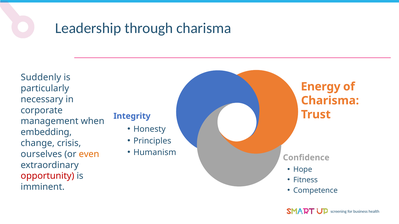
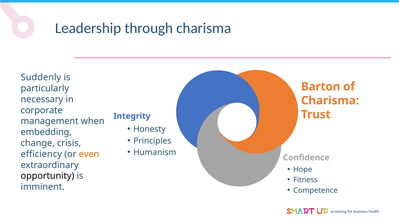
Energy: Energy -> Barton (321, 87)
ourselves: ourselves -> efficiency (41, 154)
opportunity colour: red -> black (47, 176)
